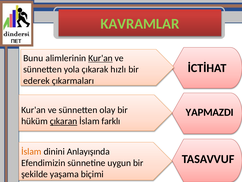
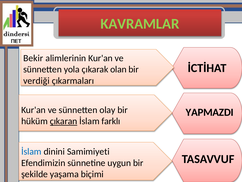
Bunu: Bunu -> Bekir (33, 58)
Kur'an underline: present -> none (100, 58)
hızlı: hızlı -> olan (118, 69)
ederek: ederek -> verdiği (36, 81)
İslam colour: orange -> blue (31, 151)
Anlayışında: Anlayışında -> Samimiyeti (88, 151)
